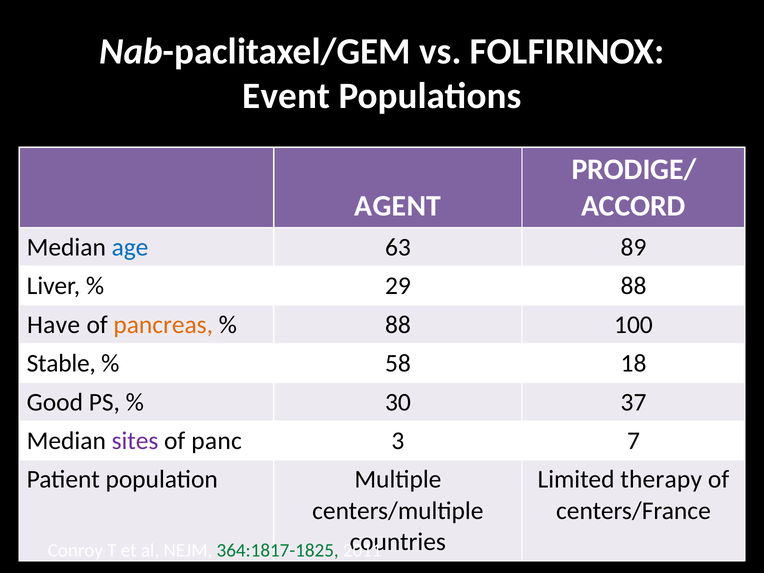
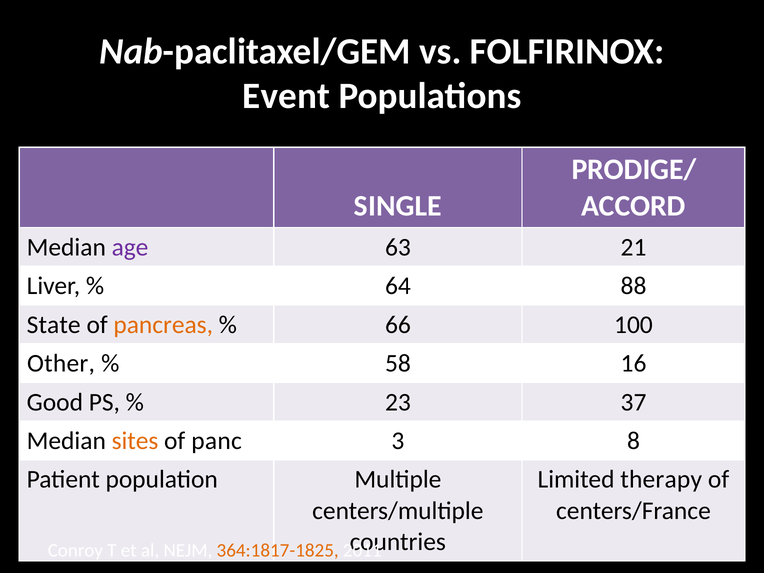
AGENT: AGENT -> SINGLE (398, 206)
age colour: blue -> purple (130, 247)
89: 89 -> 21 (634, 247)
29: 29 -> 64 (398, 286)
Have: Have -> State (54, 325)
88: 88 -> 66 (398, 325)
Stable: Stable -> Other (61, 363)
18: 18 -> 16 (634, 363)
30: 30 -> 23 (398, 402)
sites colour: purple -> orange (135, 441)
7: 7 -> 8 (633, 441)
364:1817-1825 colour: green -> orange (278, 550)
